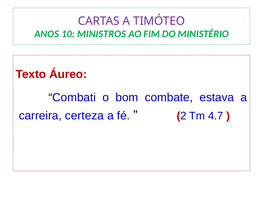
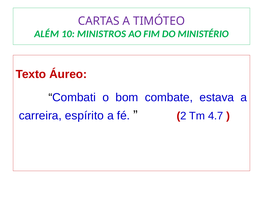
ANOS: ANOS -> ALÉM (47, 34)
certeza: certeza -> espírito (84, 116)
